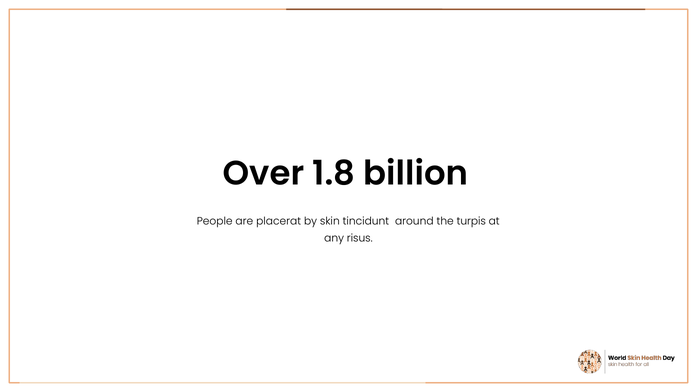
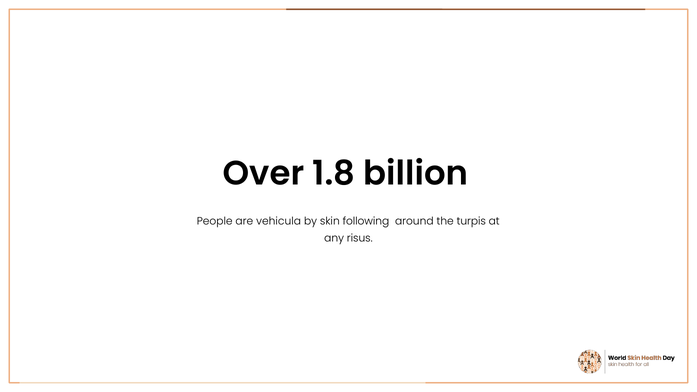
placerat: placerat -> vehicula (279, 221)
tincidunt: tincidunt -> following (366, 221)
